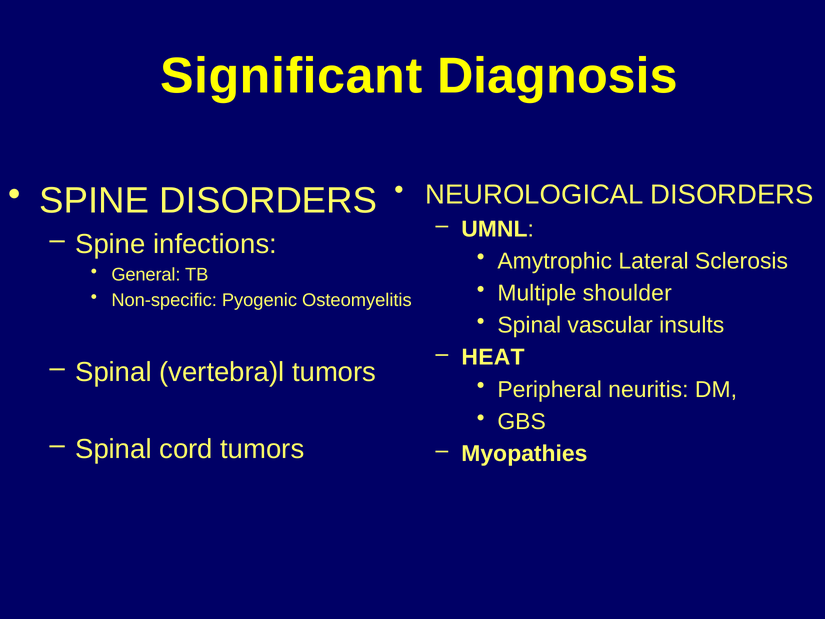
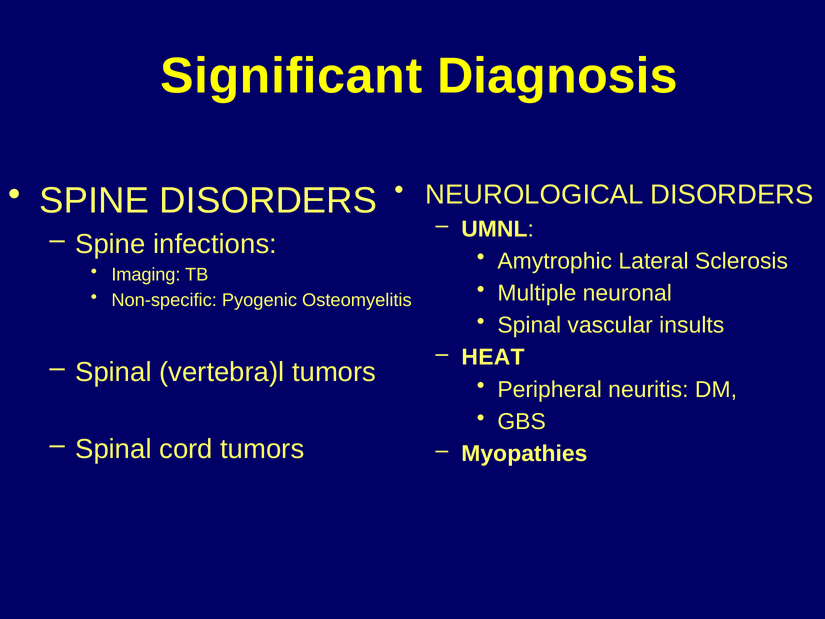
General: General -> Imaging (146, 274)
shoulder: shoulder -> neuronal (627, 293)
